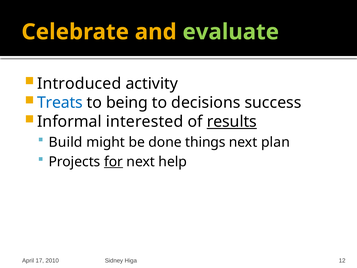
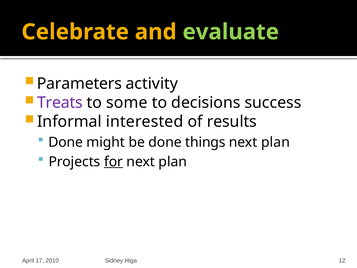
Introduced: Introduced -> Parameters (79, 84)
Treats colour: blue -> purple (60, 103)
being: being -> some (127, 103)
results underline: present -> none (232, 122)
Build: Build -> Done (66, 142)
help: help -> plan (173, 162)
